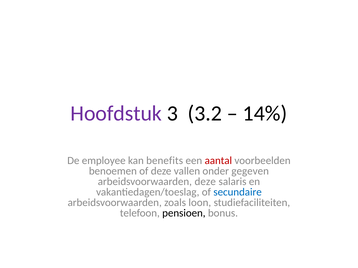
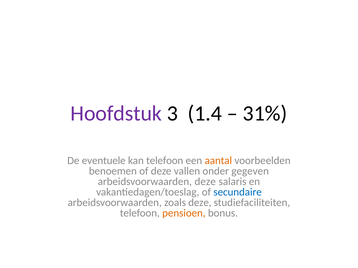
3.2: 3.2 -> 1.4 (205, 114)
14%: 14% -> 31% (265, 114)
employee: employee -> eventuele (104, 161)
kan benefits: benefits -> telefoon (165, 161)
aantal colour: red -> orange (218, 161)
zoals loon: loon -> deze (200, 203)
pensioen colour: black -> orange (184, 213)
